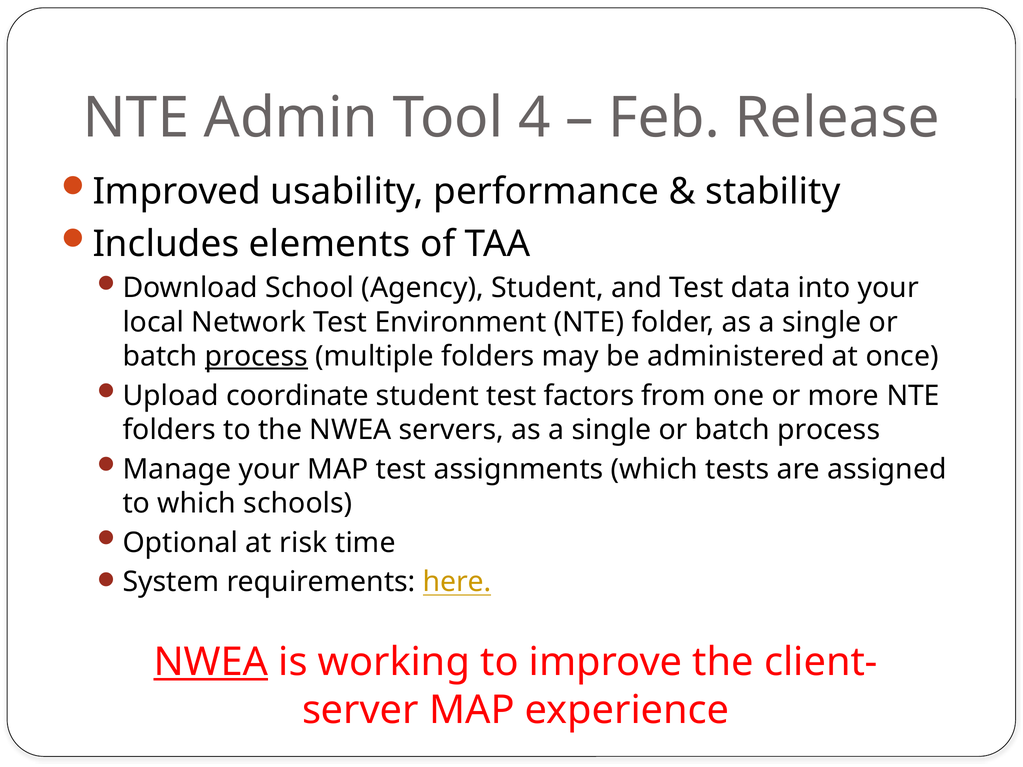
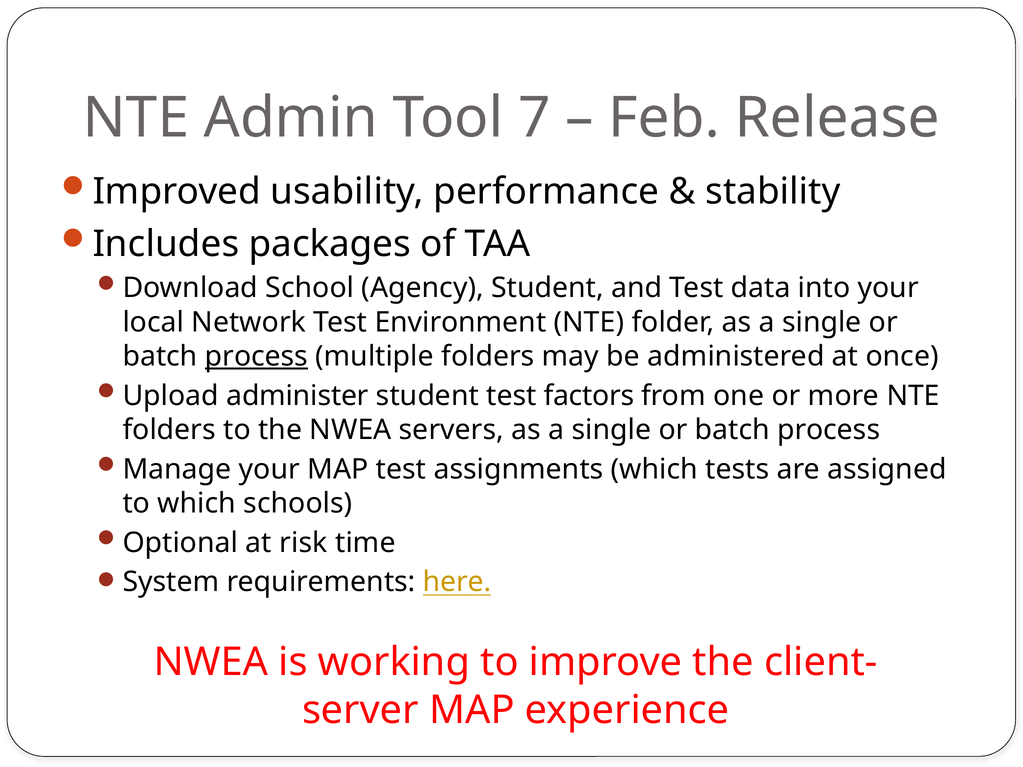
4: 4 -> 7 (534, 118)
elements: elements -> packages (330, 244)
coordinate: coordinate -> administer (297, 396)
NWEA underline: present -> none (211, 662)
